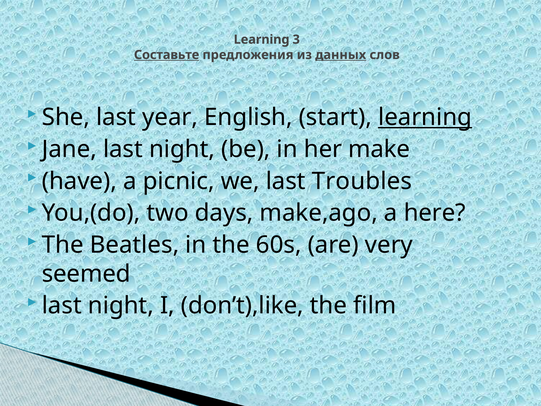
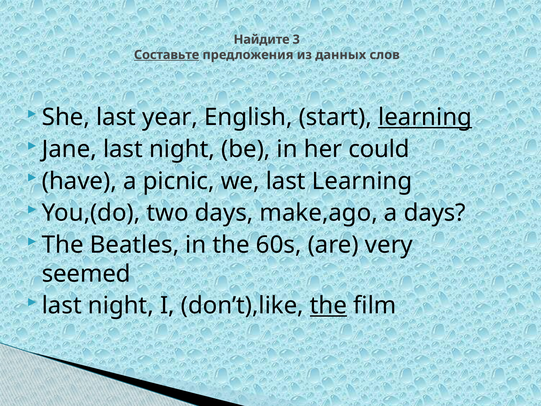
Learning: Learning -> Найдите (262, 39)
данных underline: present -> none (341, 55)
make: make -> could (379, 149)
last Troubles: Troubles -> Learning (362, 181)
a here: here -> days (435, 213)
the underline: none -> present (329, 306)
